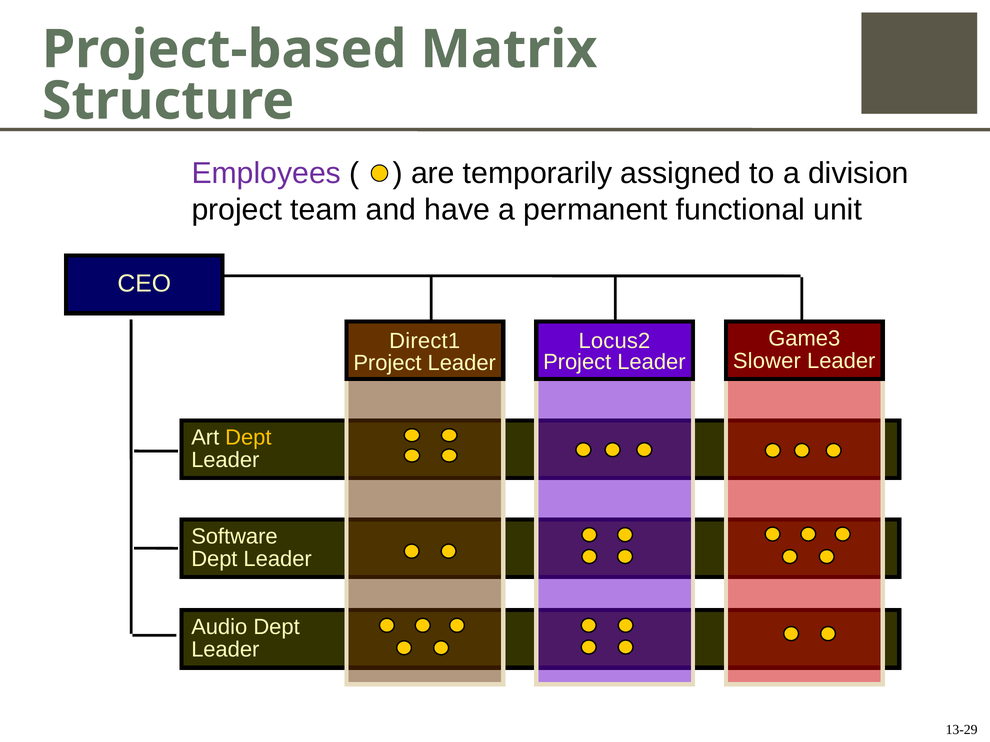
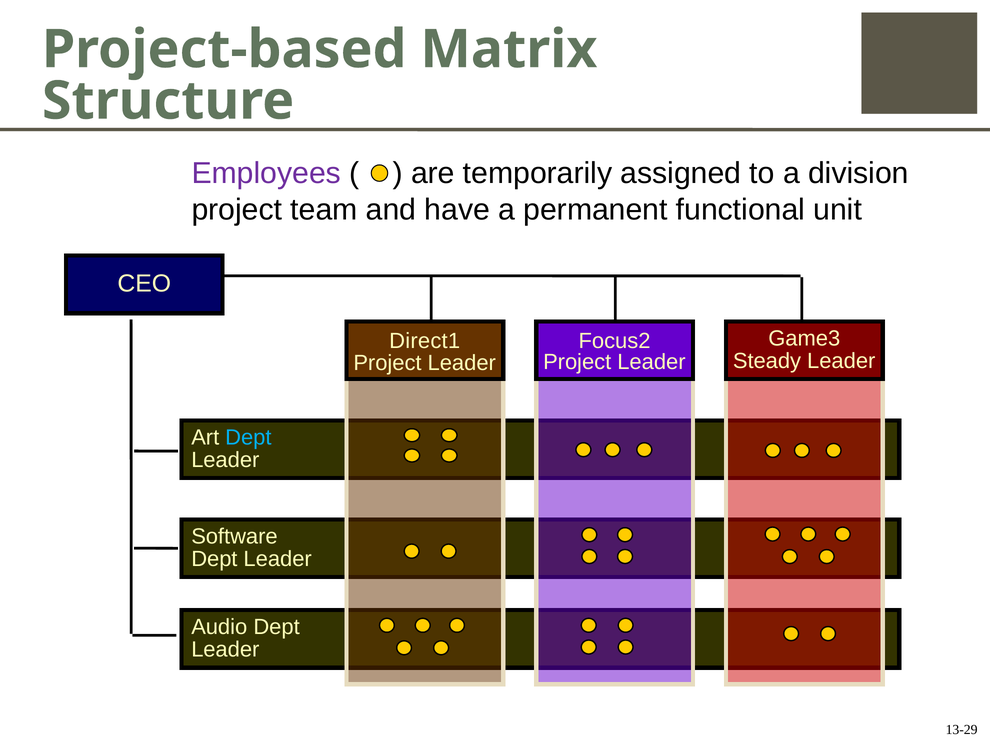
Locus2: Locus2 -> Focus2 (615, 341)
Slower: Slower -> Steady (767, 361)
Dept colour: yellow -> light blue (248, 438)
